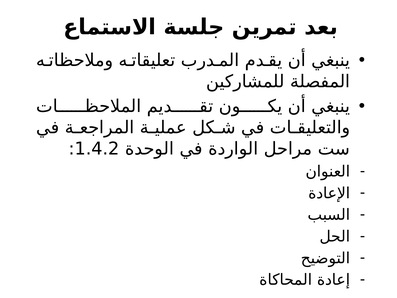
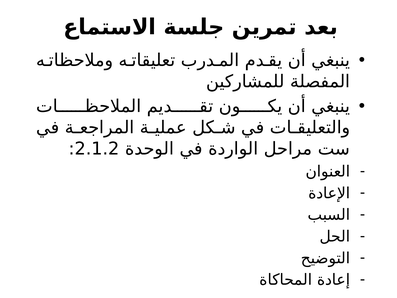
1.4.2: 1.4.2 -> 2.1.2 (97, 149)
